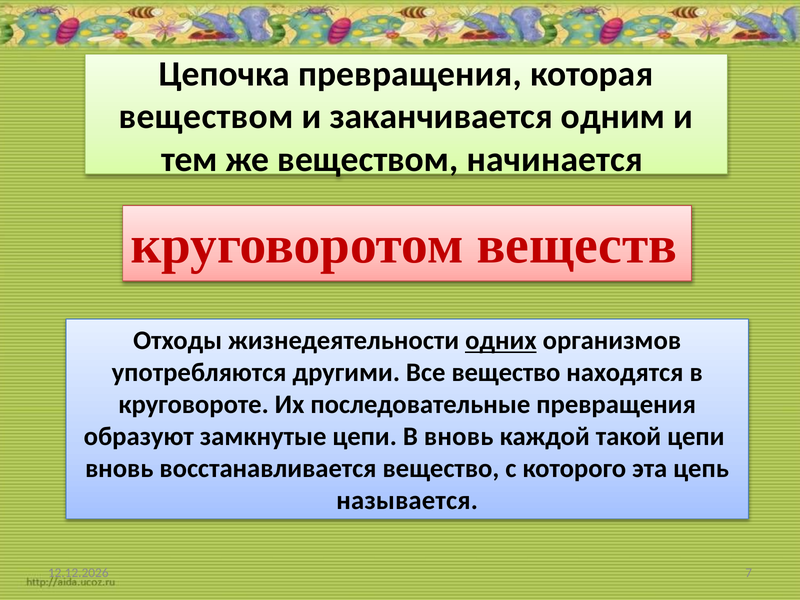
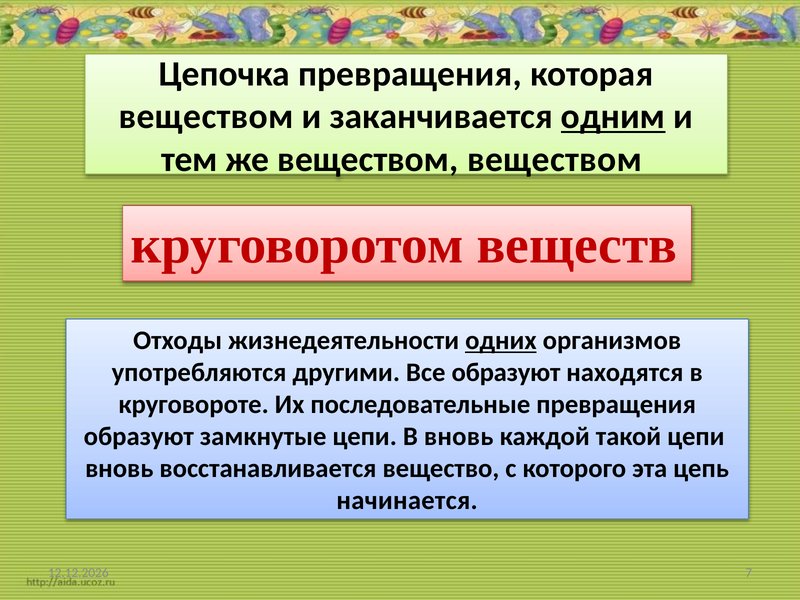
одним underline: none -> present (613, 117)
веществом начинается: начинается -> веществом (555, 159)
Все вещество: вещество -> образуют (506, 373)
называется: называется -> начинается (407, 501)
